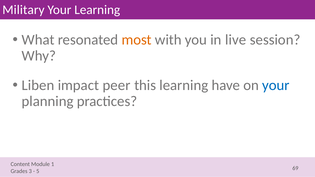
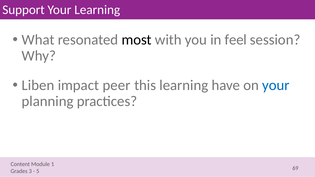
Military: Military -> Support (24, 10)
most colour: orange -> black (137, 40)
live: live -> feel (236, 40)
